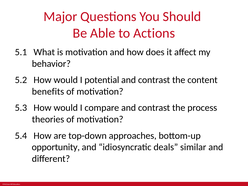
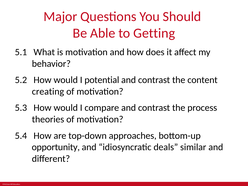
Actions: Actions -> Getting (154, 33)
benefits: benefits -> creating (48, 92)
